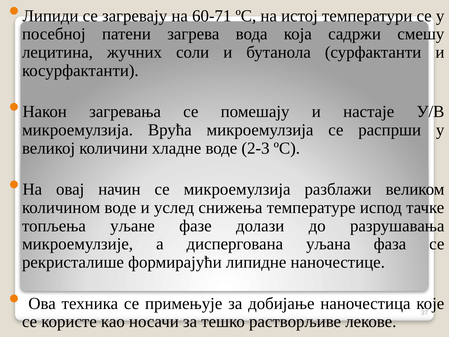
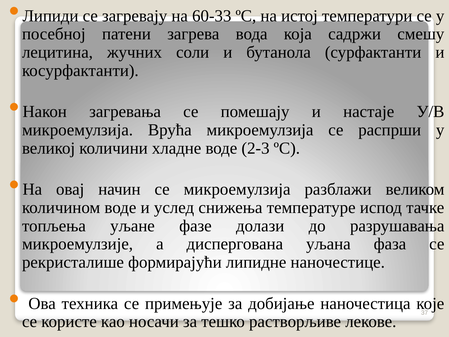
60-71: 60-71 -> 60-33 (212, 16)
